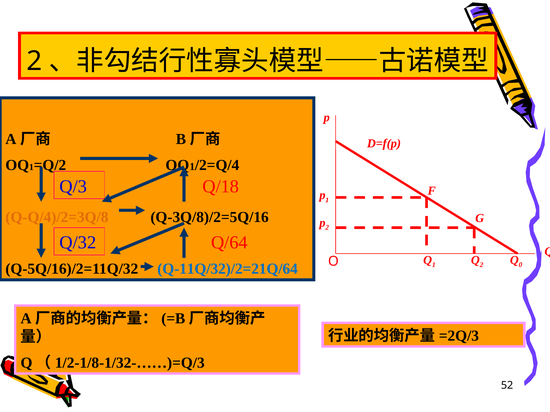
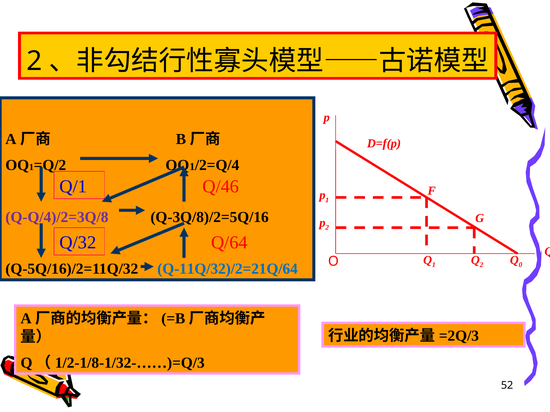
Q/3: Q/3 -> Q/1 (73, 187)
Q/18: Q/18 -> Q/46 (221, 187)
Q-Q/4)/2=3Q/8 colour: orange -> purple (57, 217)
